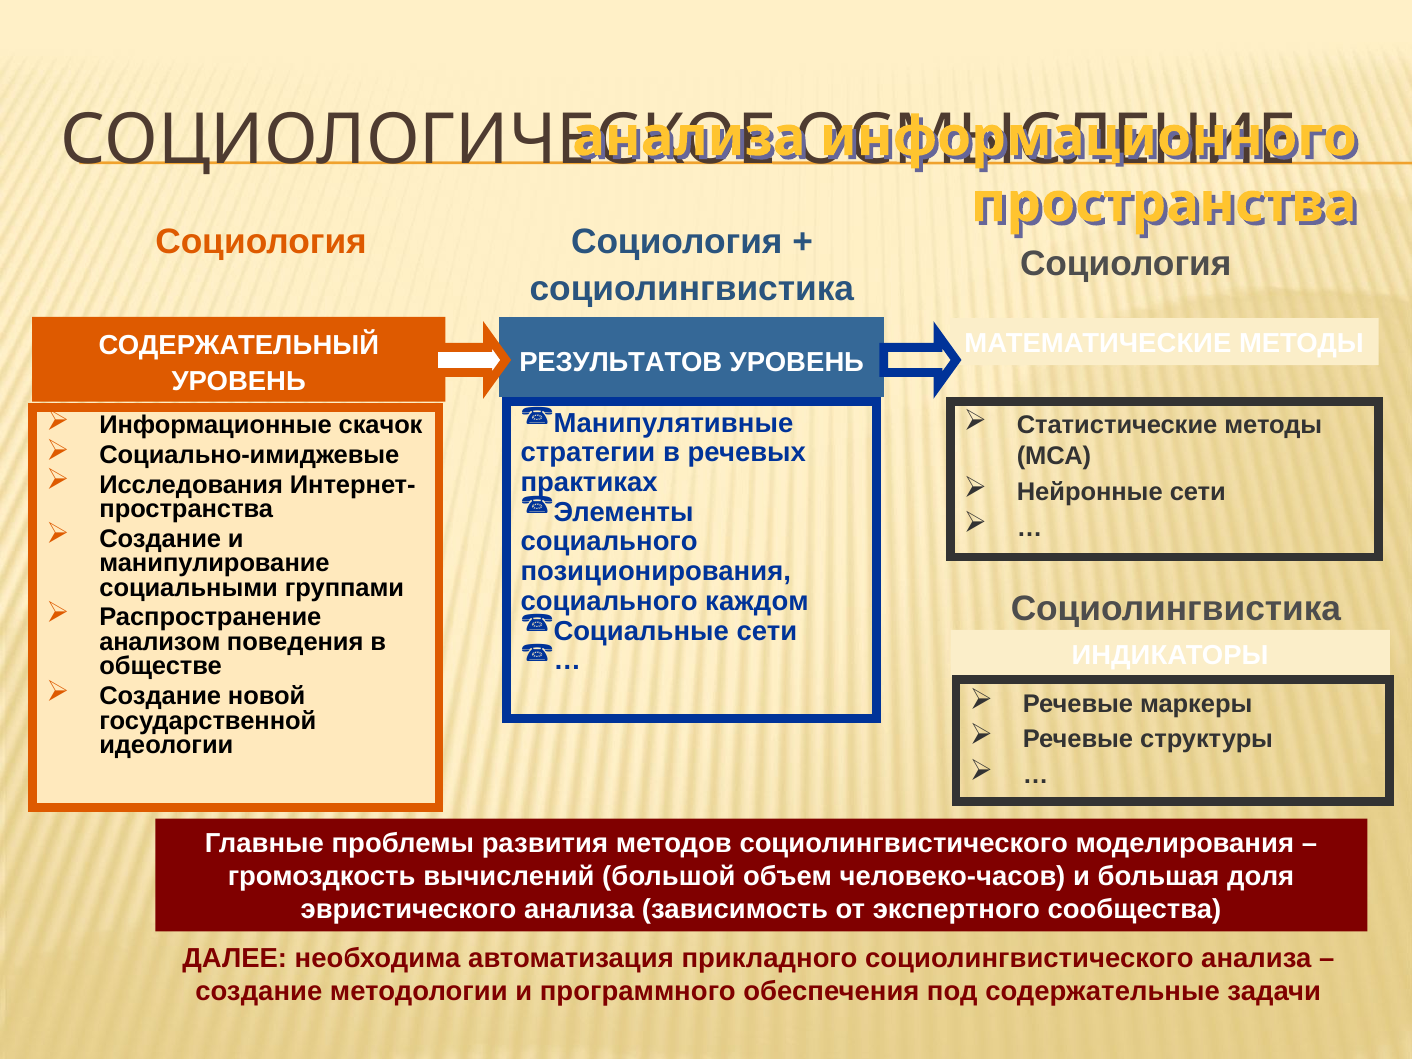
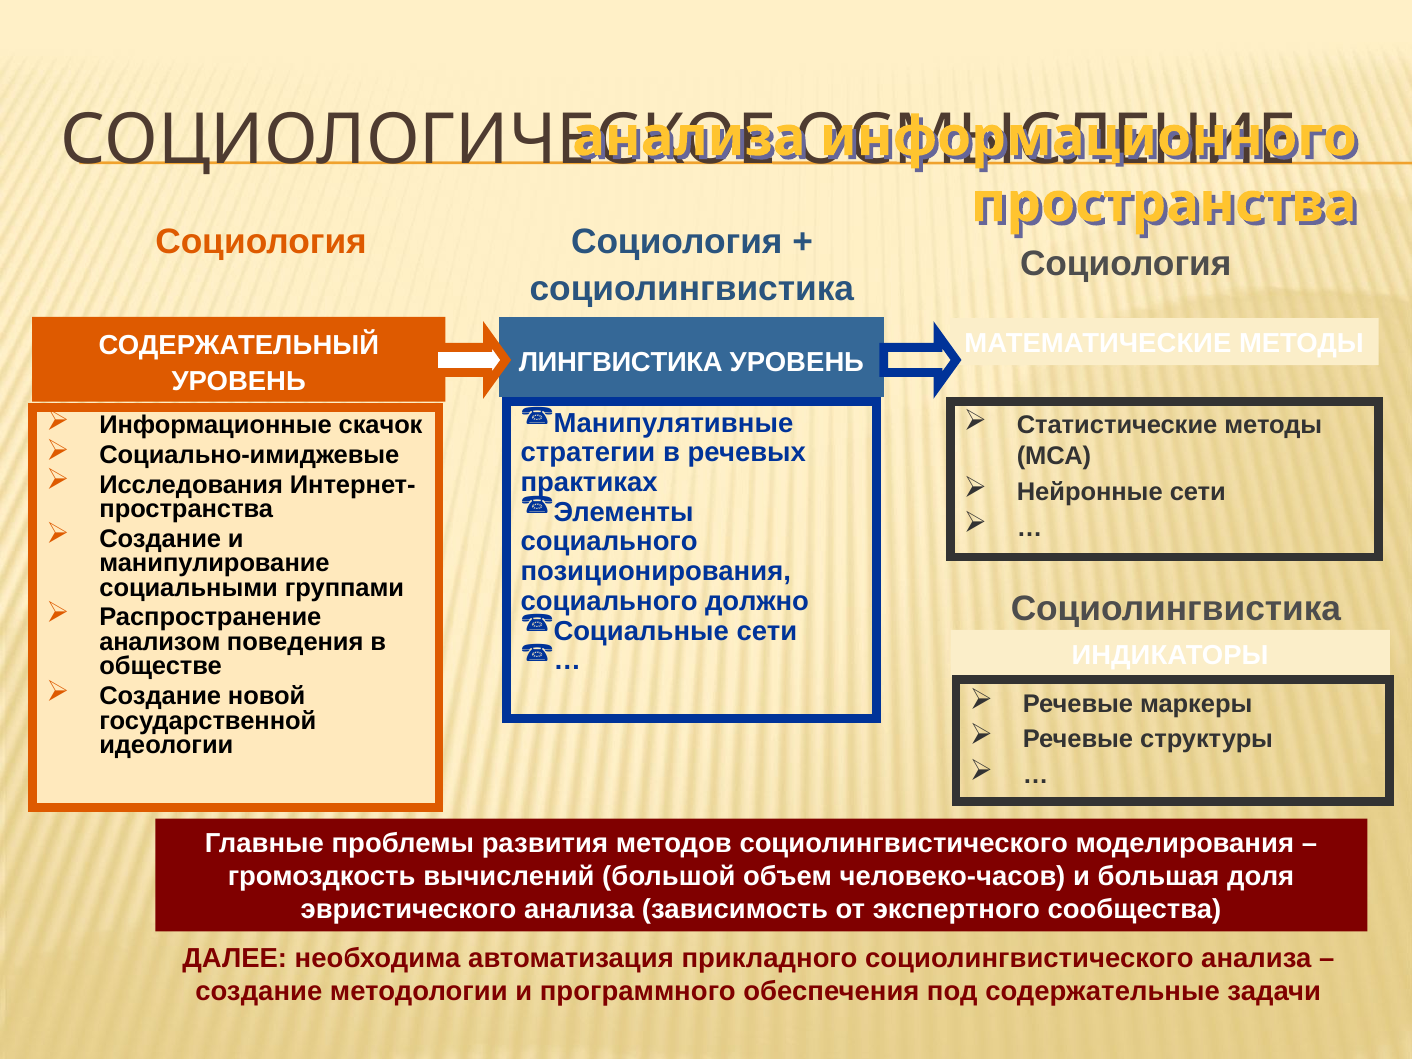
РЕЗУЛЬТАТОВ: РЕЗУЛЬТАТОВ -> ЛИНГВИСТИКА (621, 362)
каждом: каждом -> должно (757, 601)
